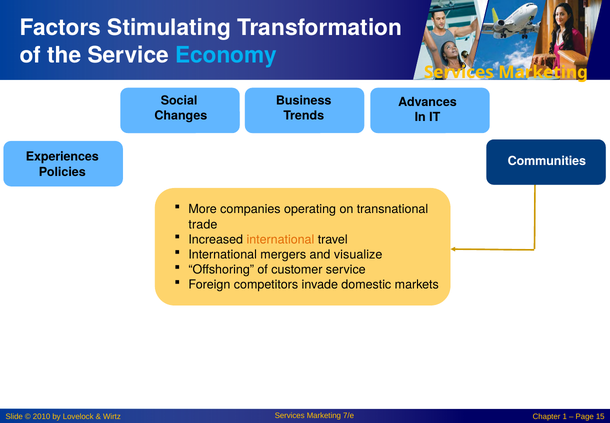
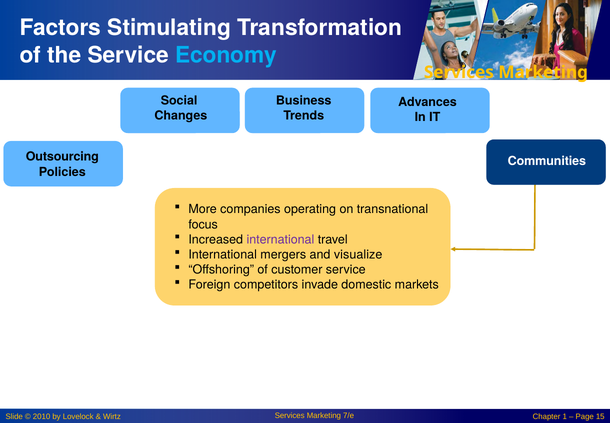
Experiences: Experiences -> Outsourcing (62, 157)
trade: trade -> focus (203, 224)
international colour: orange -> purple (280, 239)
